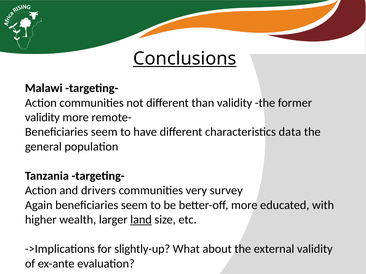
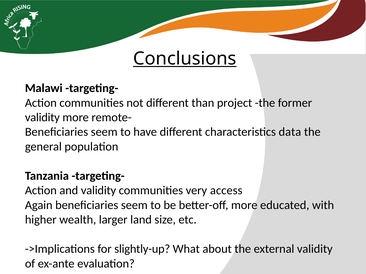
than validity: validity -> project (235, 103)
and drivers: drivers -> validity (99, 191)
survey: survey -> access (226, 191)
land underline: present -> none (141, 220)
